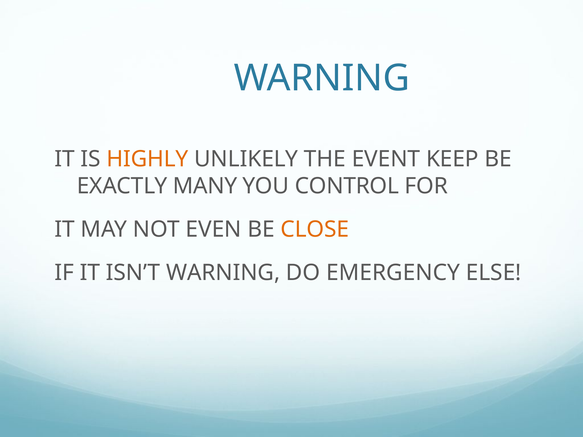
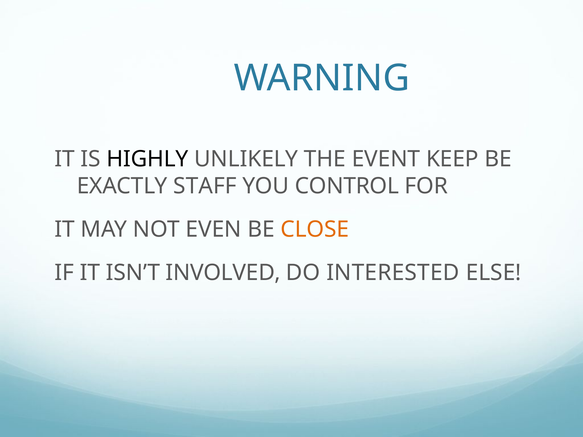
HIGHLY colour: orange -> black (147, 159)
MANY: MANY -> STAFF (205, 186)
ISN’T WARNING: WARNING -> INVOLVED (223, 273)
EMERGENCY: EMERGENCY -> INTERESTED (393, 273)
